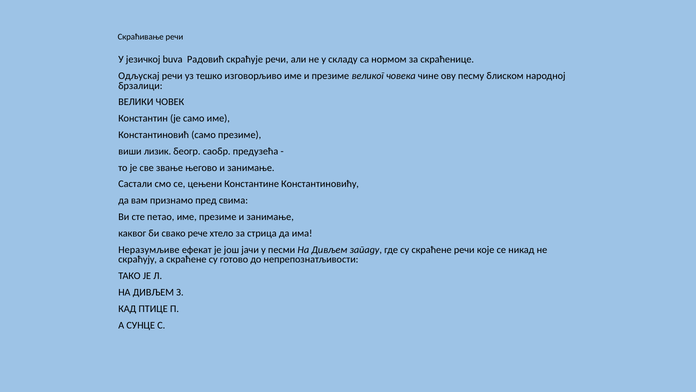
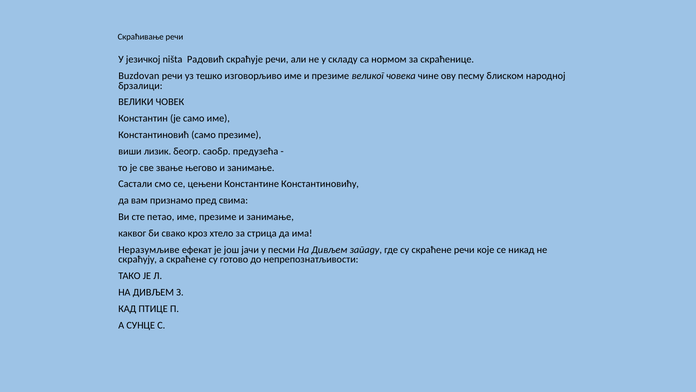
buva: buva -> ništa (173, 59)
Одљускај: Одљускај -> Buzdovan (139, 76)
рече: рече -> кроз (198, 233)
